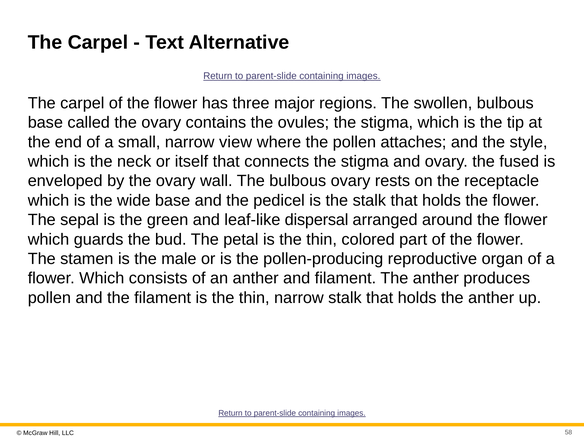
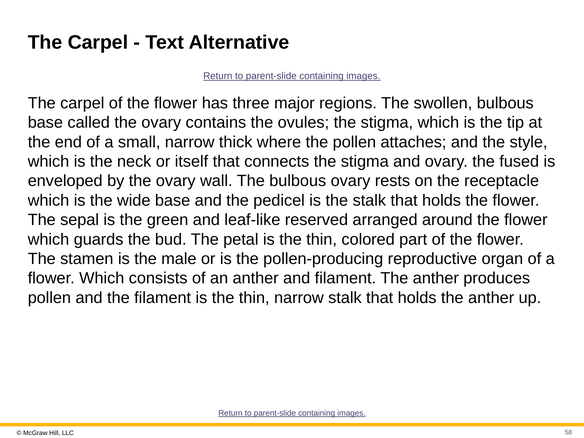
view: view -> thick (236, 142)
dispersal: dispersal -> reserved (316, 220)
